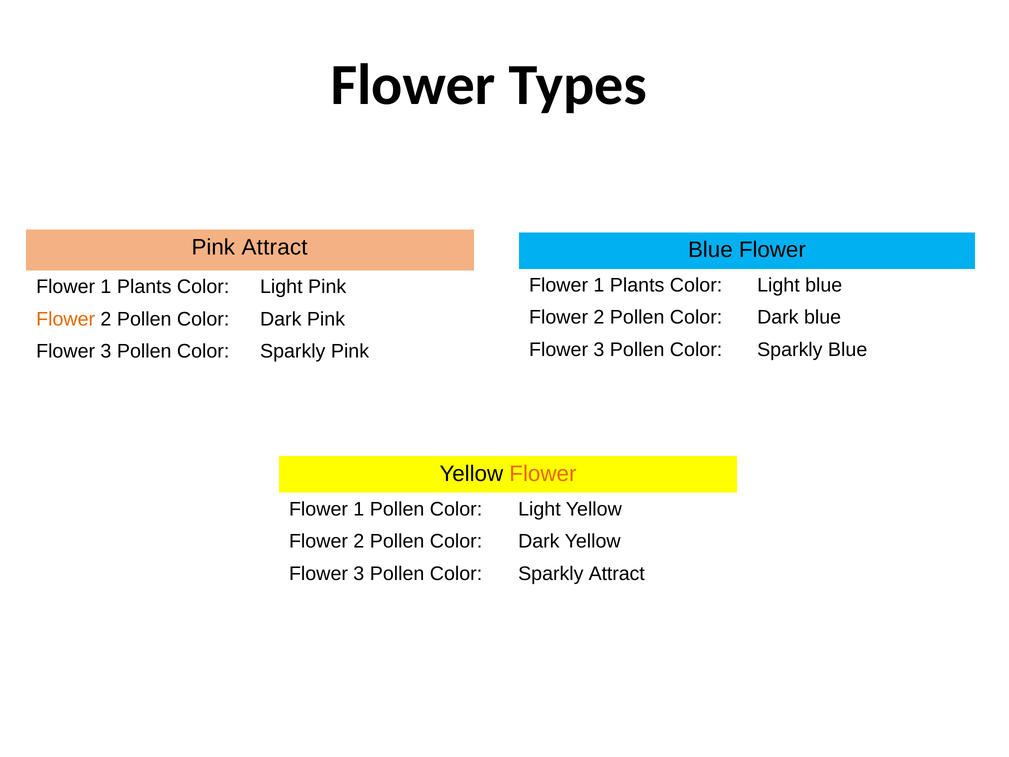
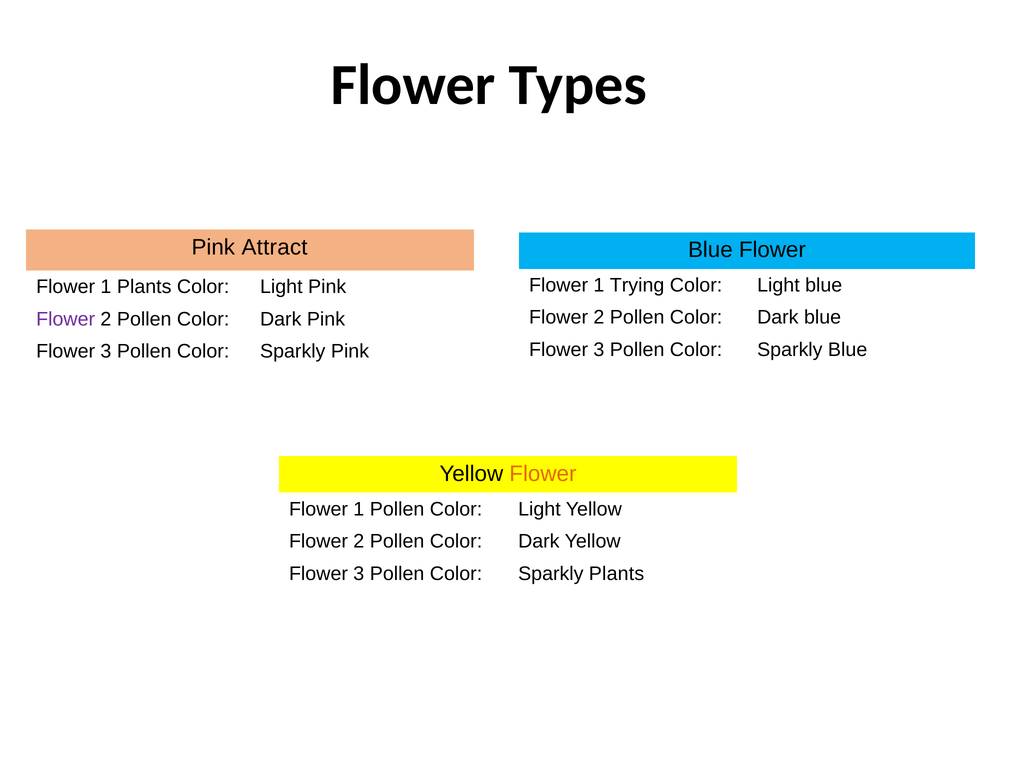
Plants: Plants -> Trying (637, 285)
Flower colour: orange -> purple (66, 319)
Sparkly Attract: Attract -> Plants (617, 573)
